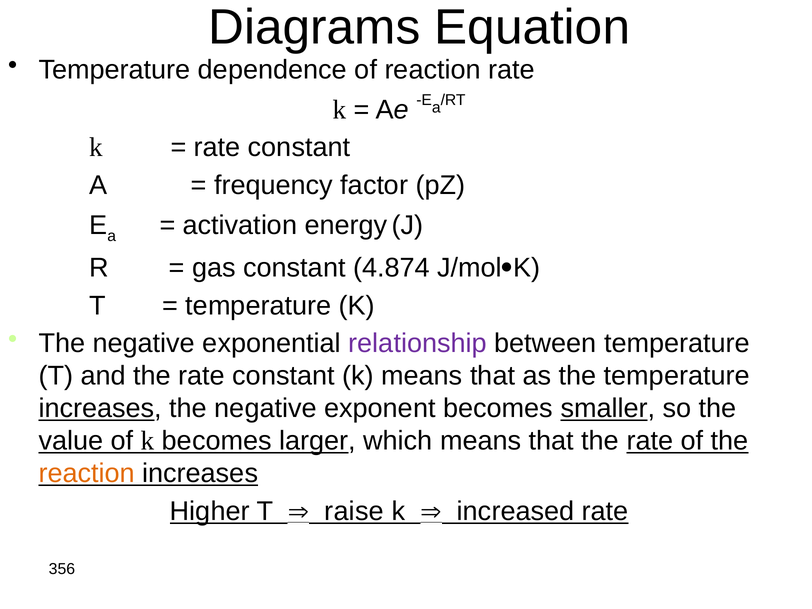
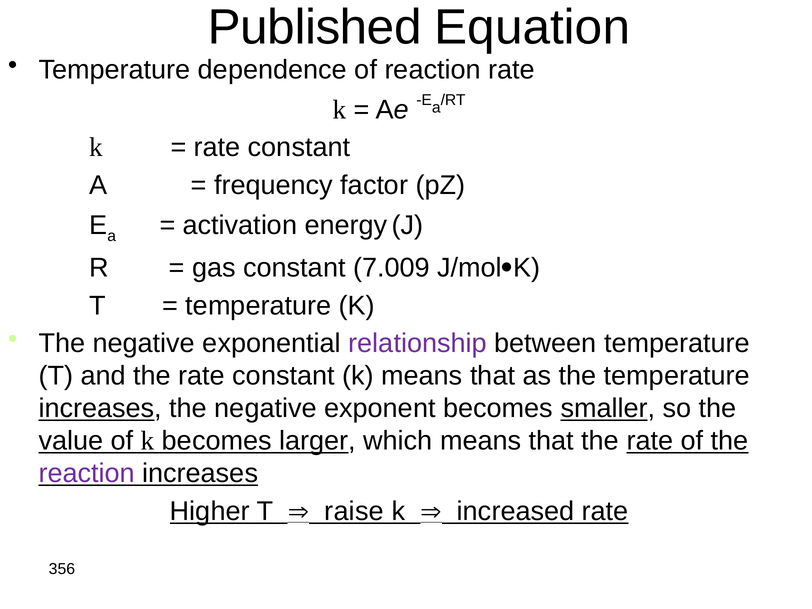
Diagrams: Diagrams -> Published (315, 27)
4.874: 4.874 -> 7.009 (391, 268)
reaction colour: orange -> purple (87, 473)
